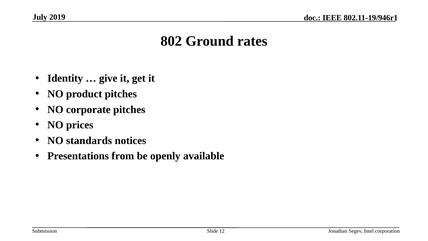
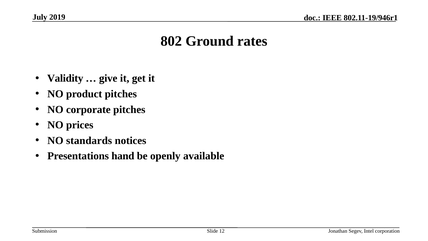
Identity: Identity -> Validity (65, 78)
from: from -> hand (123, 156)
